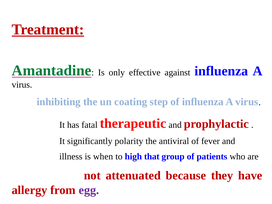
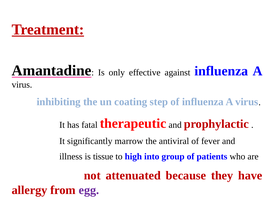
Amantadine colour: green -> black (52, 71)
polarity: polarity -> marrow (129, 141)
when: when -> tissue (103, 157)
that: that -> into (152, 157)
